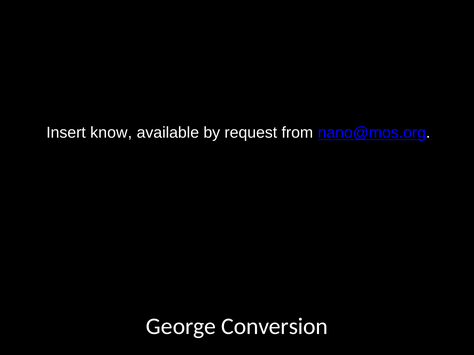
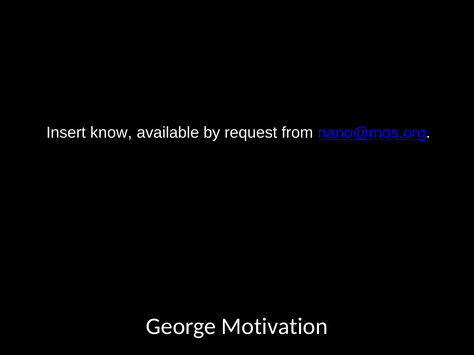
Conversion: Conversion -> Motivation (275, 327)
